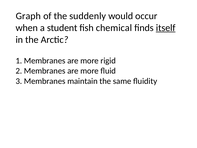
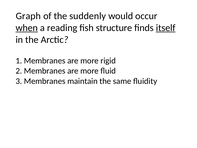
when underline: none -> present (27, 28)
student: student -> reading (62, 28)
chemical: chemical -> structure (114, 28)
